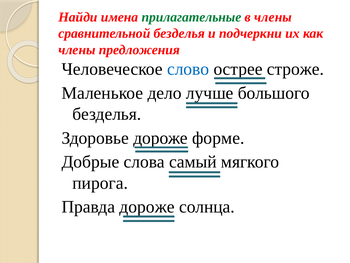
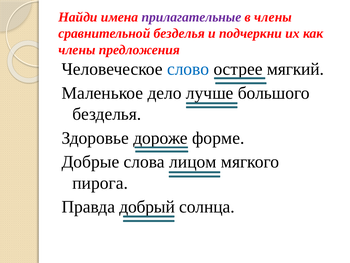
прилагательные colour: green -> purple (191, 17)
строже: строже -> мягкий (295, 69)
самый: самый -> лицом (193, 162)
Правда дороже: дороже -> добрый (147, 207)
